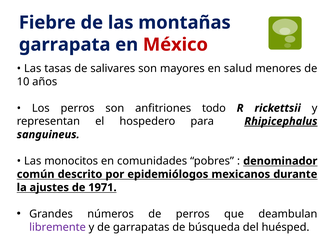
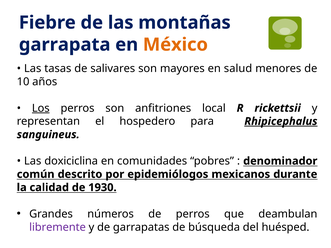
México colour: red -> orange (175, 45)
Los underline: none -> present (41, 108)
todo: todo -> local (214, 108)
monocitos: monocitos -> doxiciclina (71, 161)
ajustes: ajustes -> calidad (49, 188)
1971: 1971 -> 1930 (102, 188)
